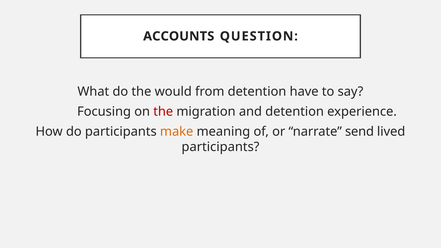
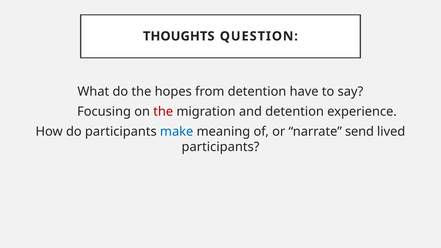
ACCOUNTS: ACCOUNTS -> THOUGHTS (179, 36)
would: would -> hopes (173, 92)
make colour: orange -> blue (177, 132)
